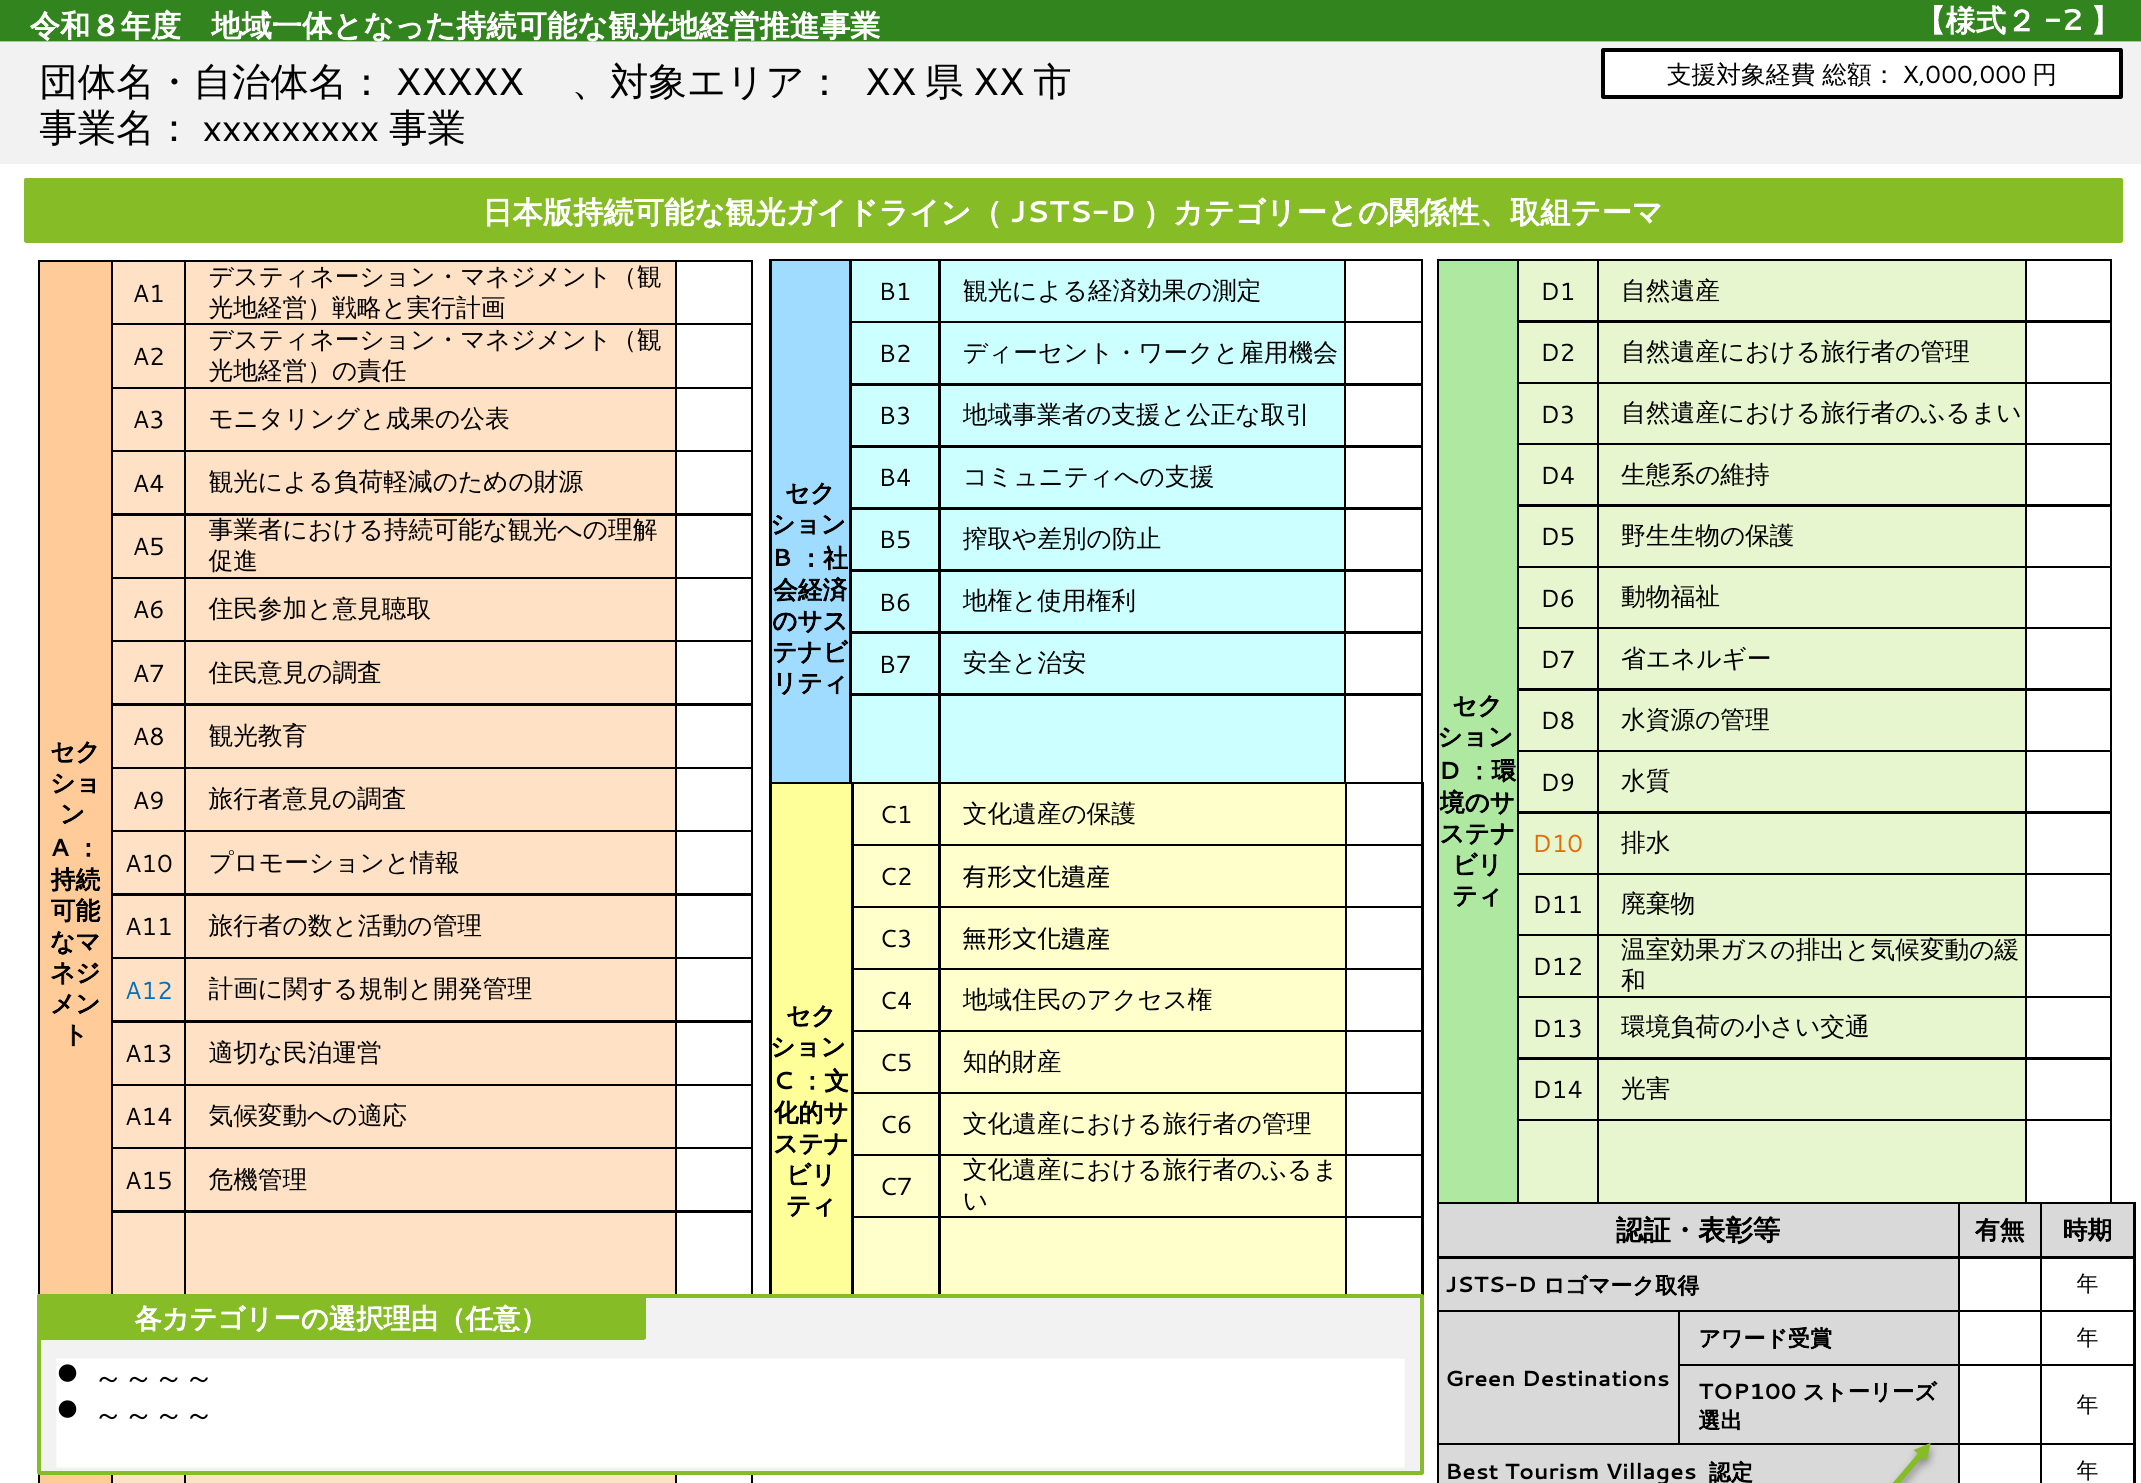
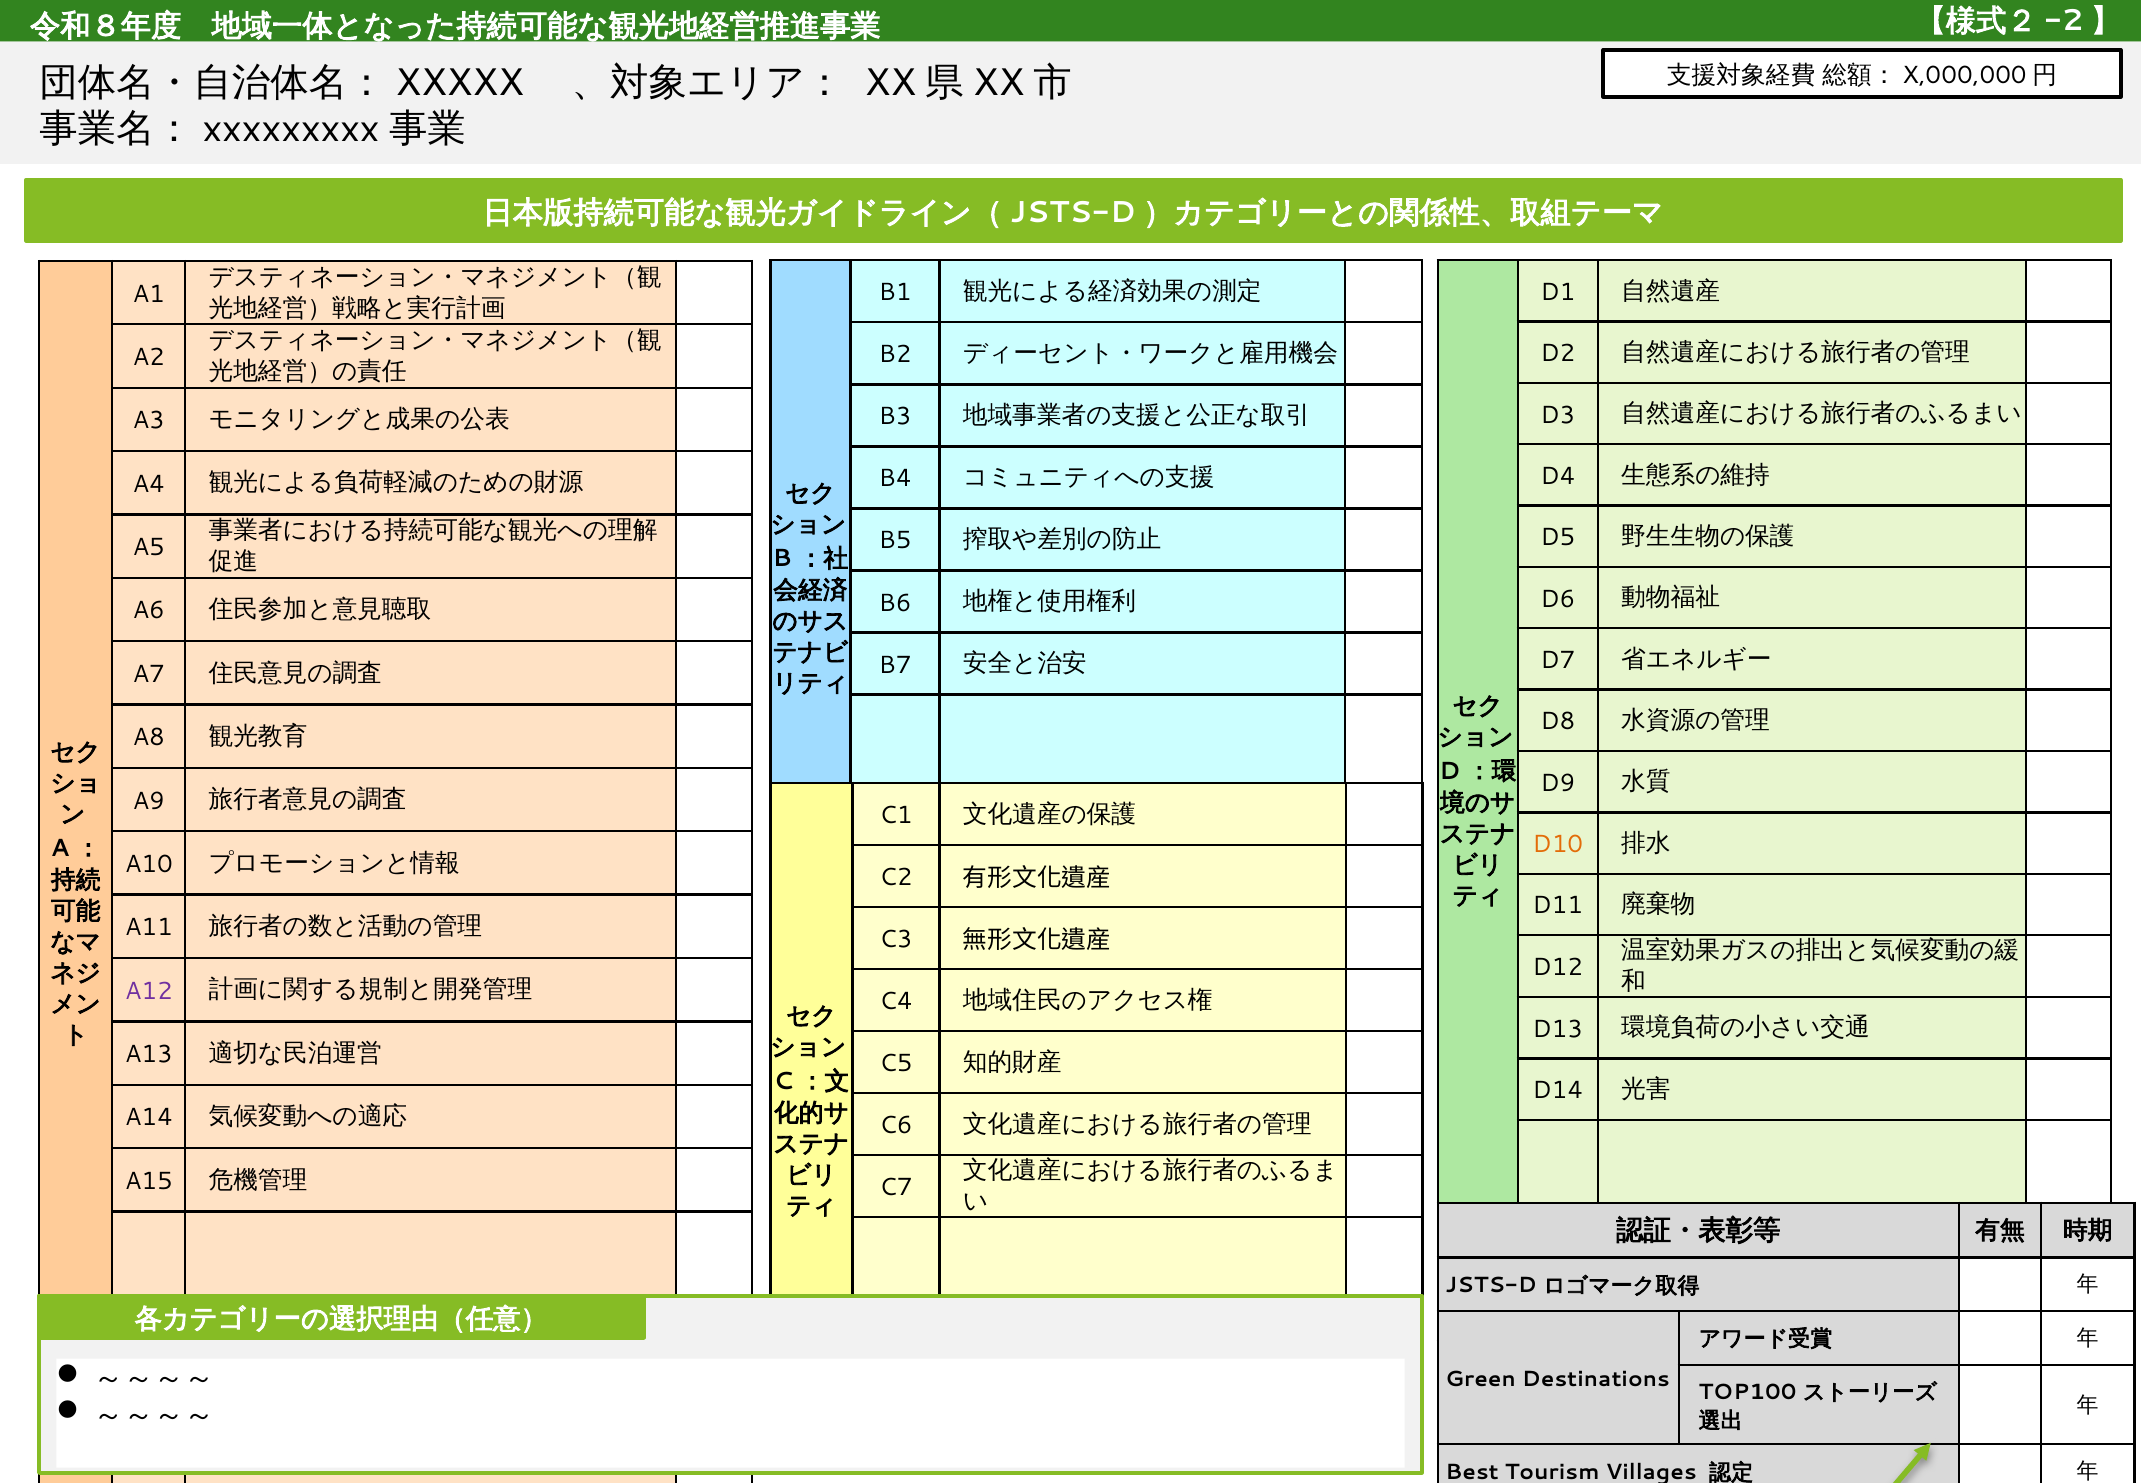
A12 colour: blue -> purple (149, 990)
